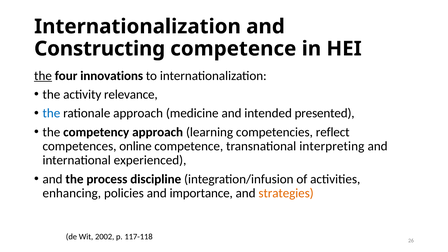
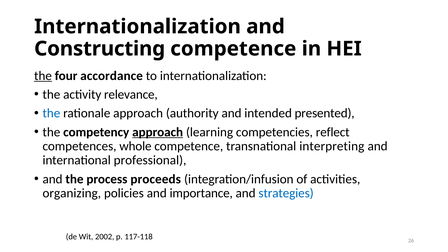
innovations: innovations -> accordance (112, 76)
medicine: medicine -> authority (192, 113)
approach underline: none -> present (158, 132)
online: online -> whole (135, 146)
experienced: experienced -> professional (150, 160)
discipline: discipline -> proceeds (156, 179)
enhancing: enhancing -> organizing (72, 193)
strategies colour: orange -> blue (286, 193)
